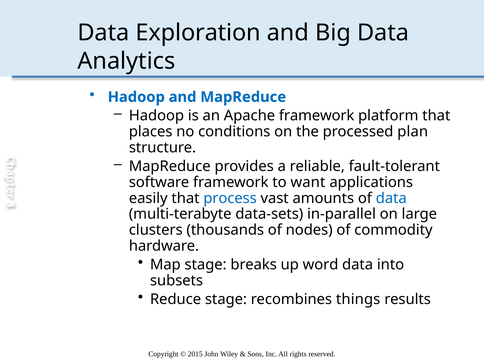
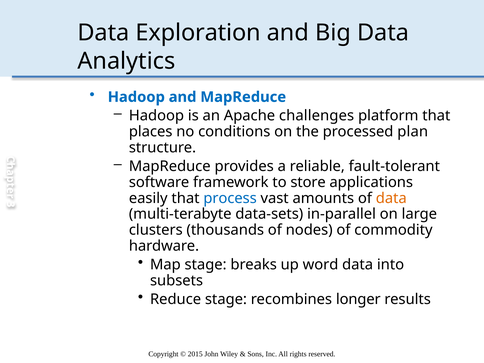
Apache framework: framework -> challenges (317, 116)
want: want -> store (308, 182)
data colour: blue -> orange (391, 198)
things: things -> longer (358, 299)
